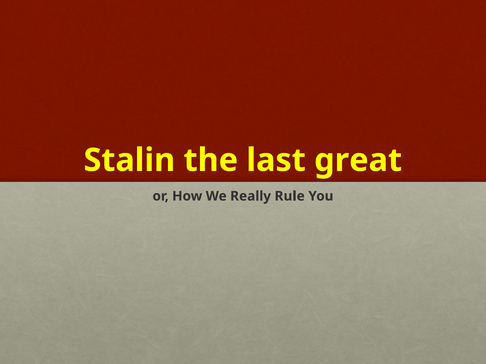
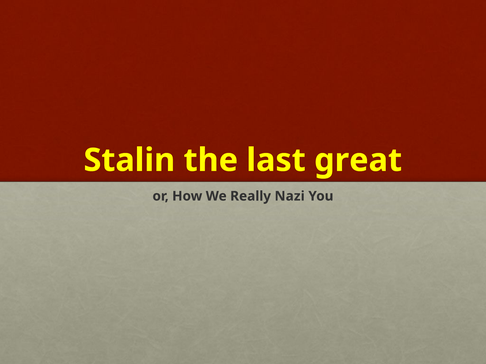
Rule: Rule -> Nazi (290, 196)
